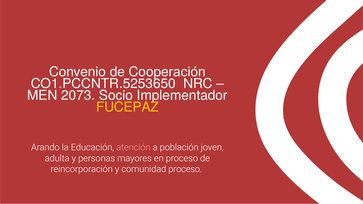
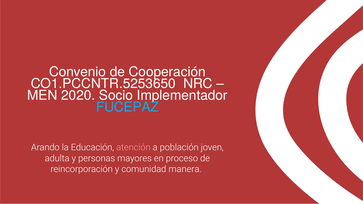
2073: 2073 -> 2020 (78, 95)
FUCEPAZ colour: yellow -> light blue (127, 107)
comunidad proceso: proceso -> manera (185, 169)
